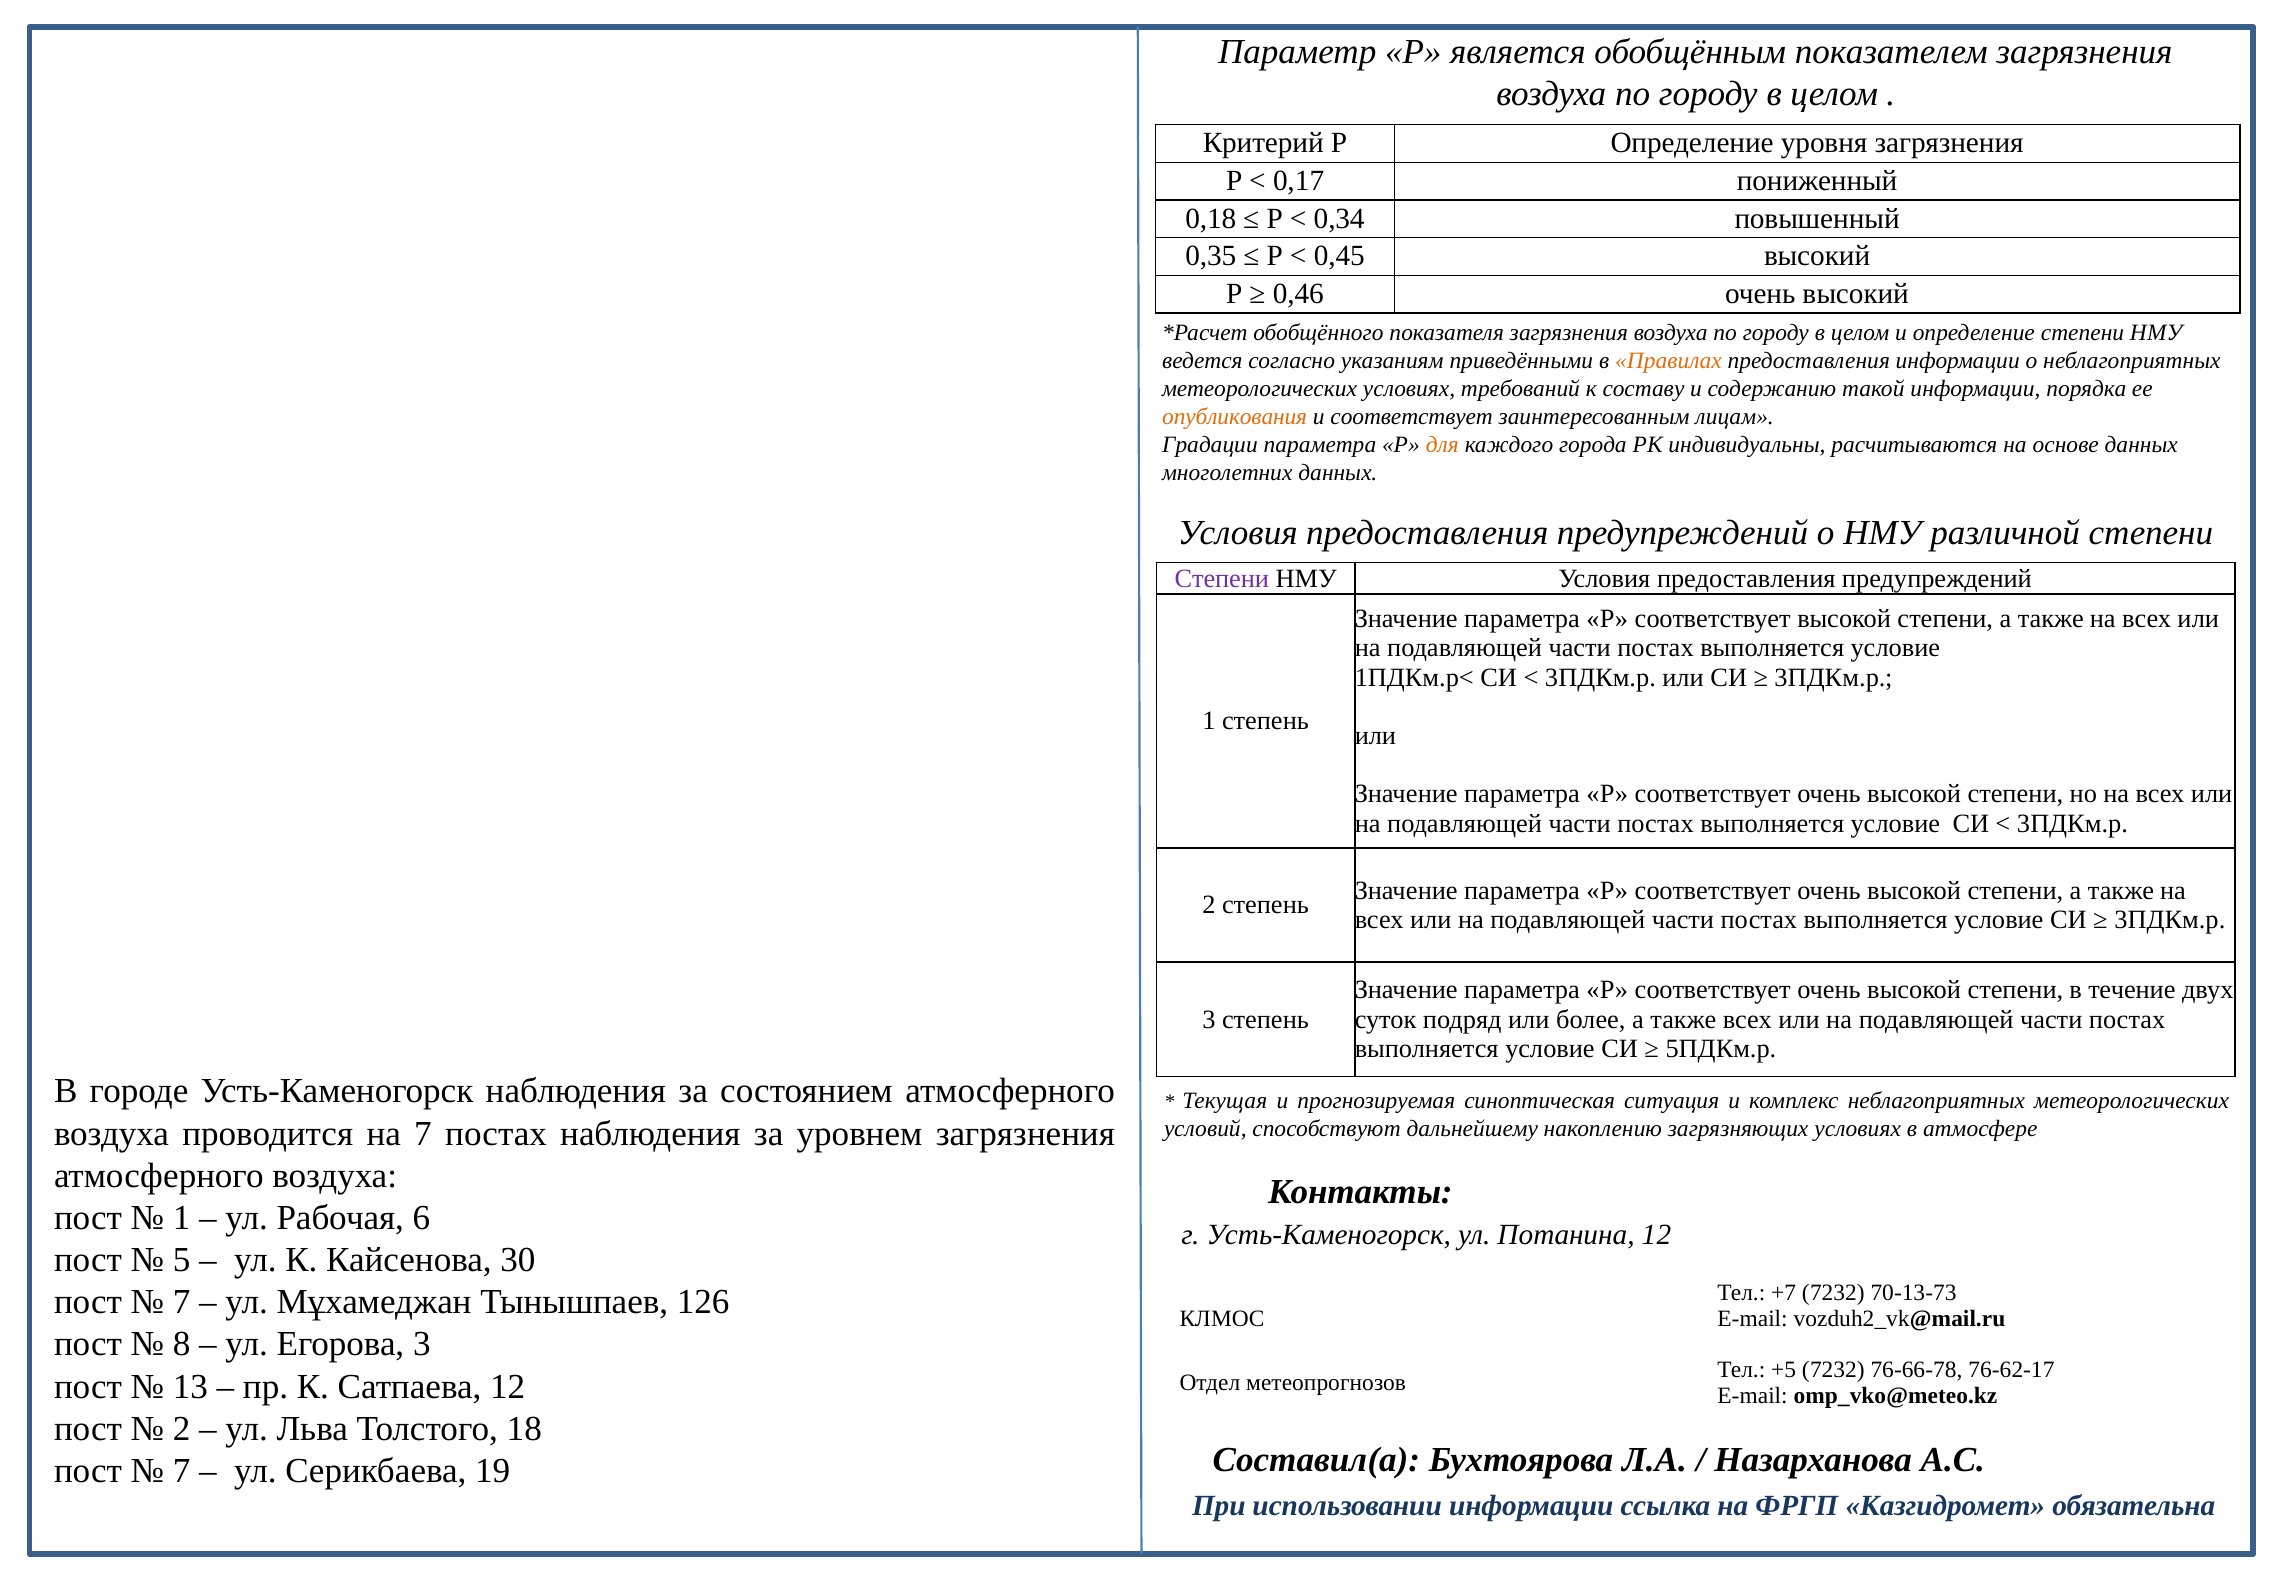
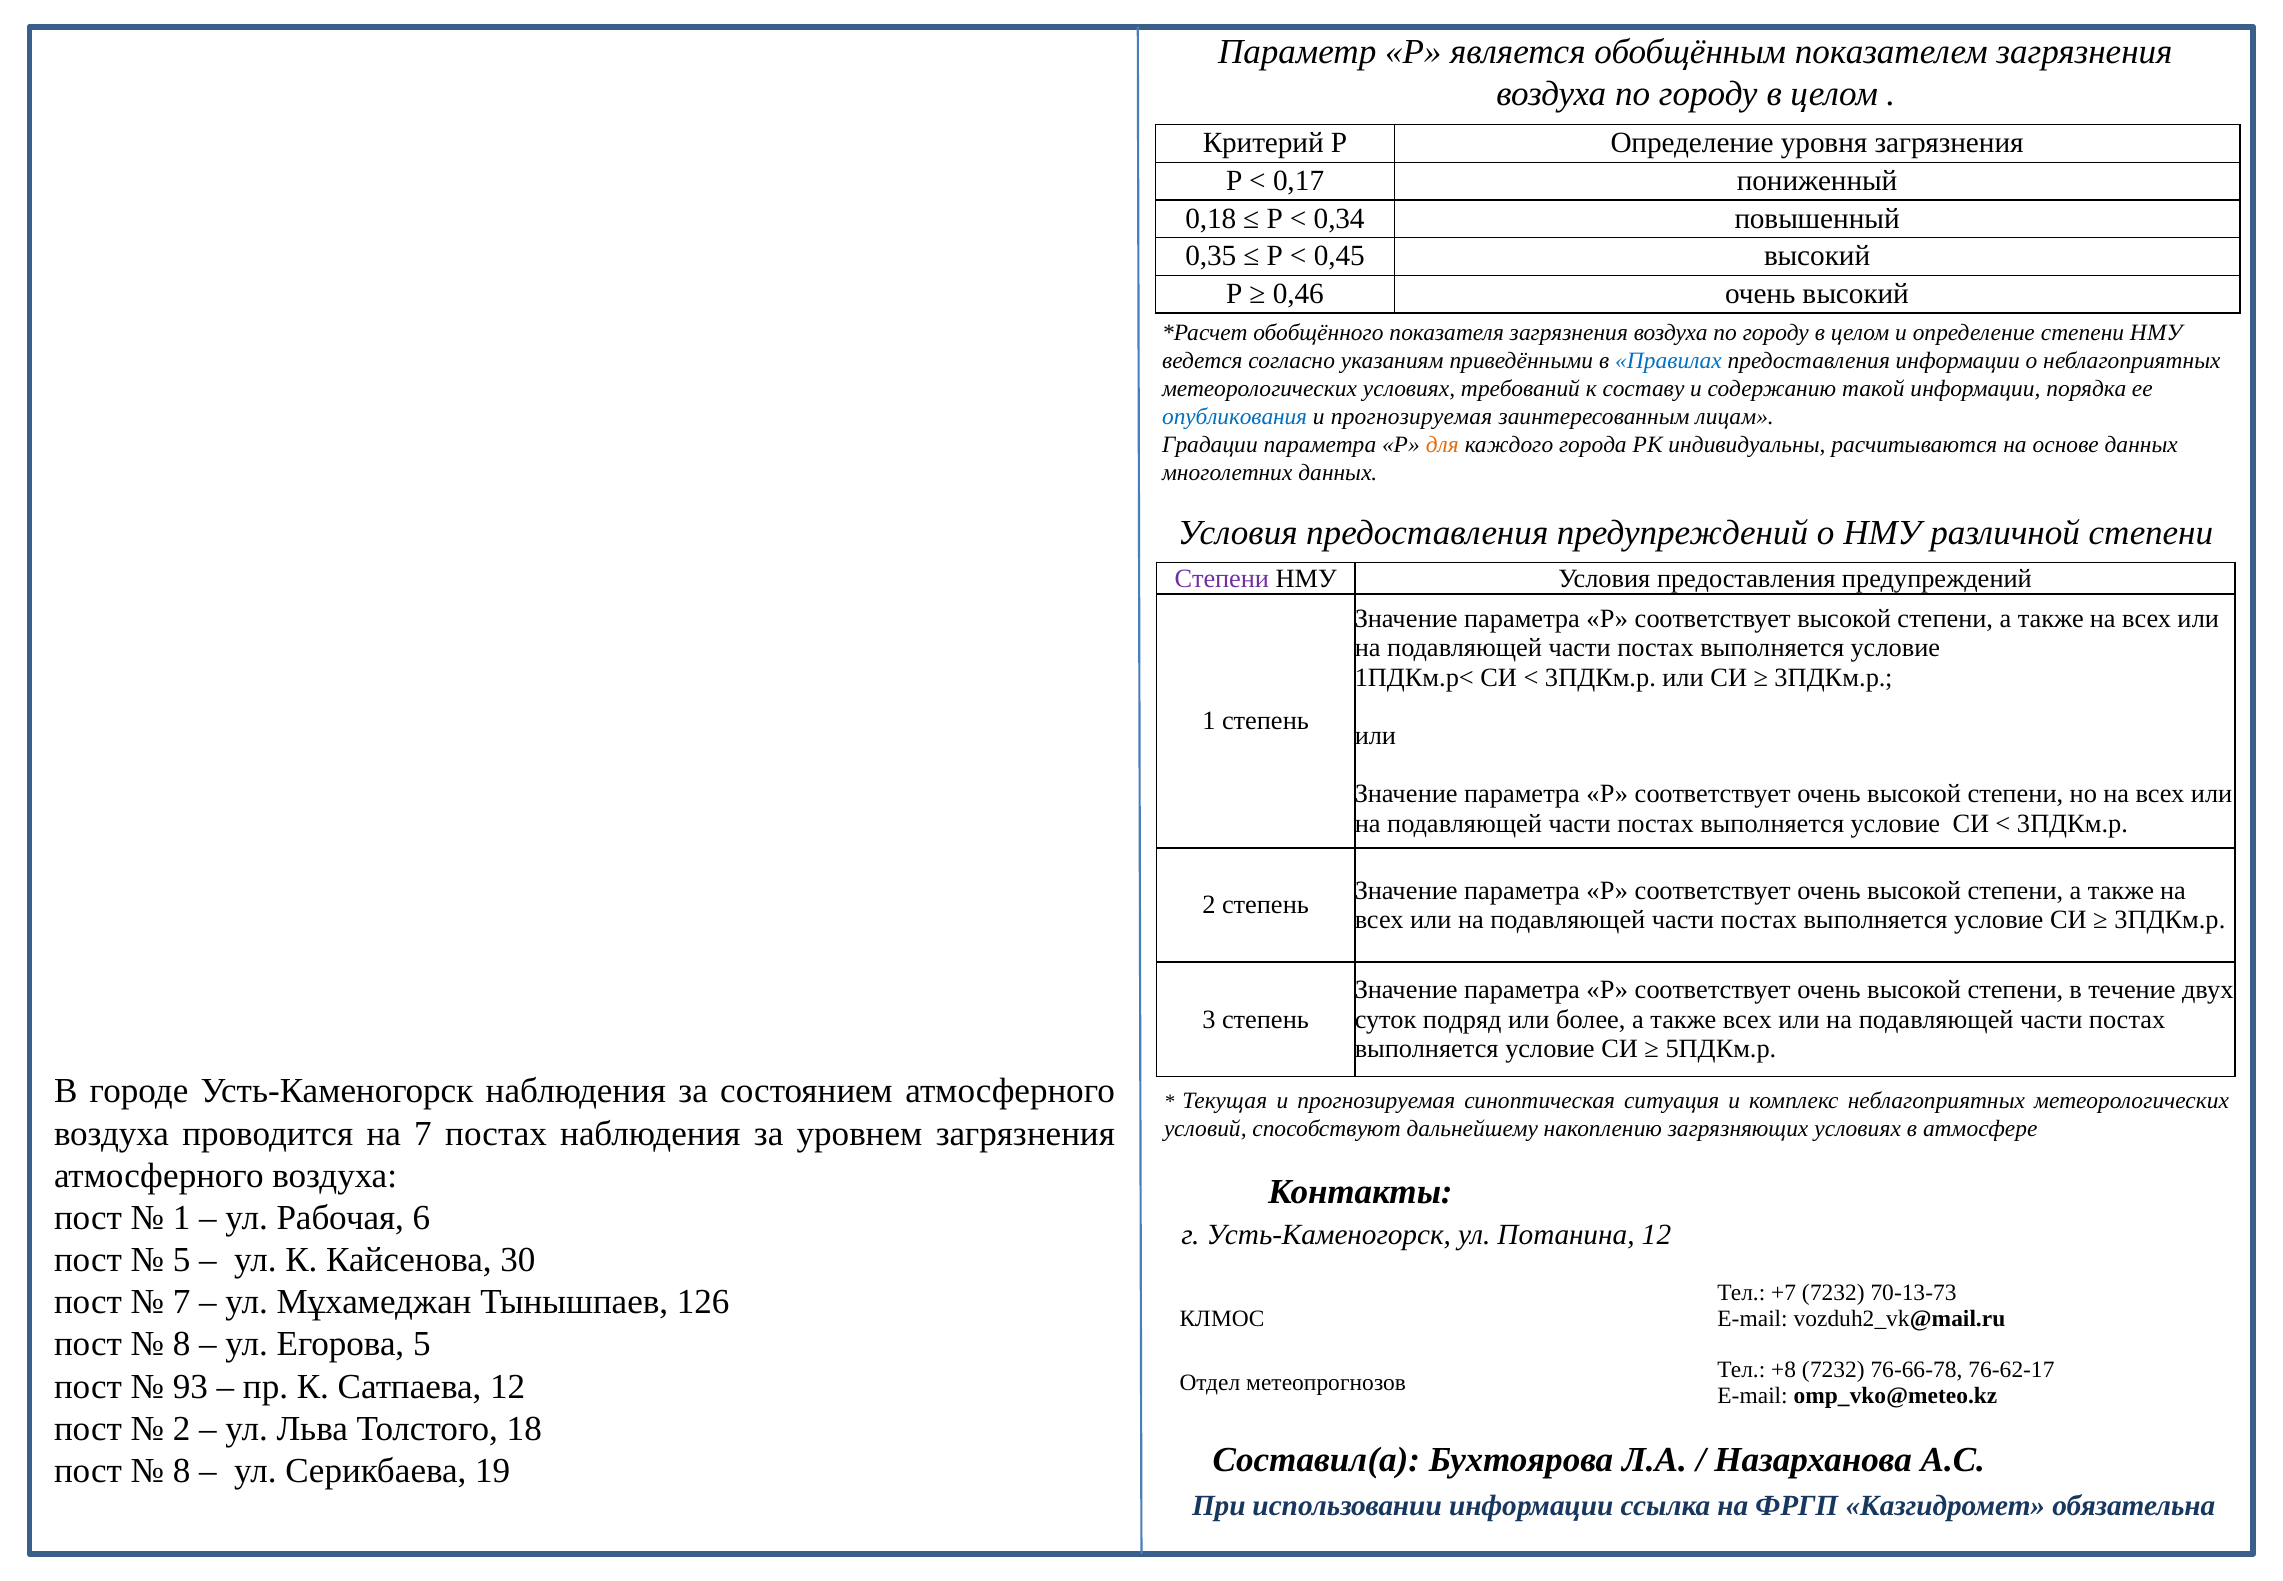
Правилах colour: orange -> blue (1668, 361)
опубликования colour: orange -> blue (1235, 417)
соответствует: соответствует -> прогнозируемая (1412, 417)
Егорова 3: 3 -> 5 (422, 1344)
+5: +5 -> +8 (1784, 1370)
13: 13 -> 93 (190, 1386)
7: 7 -> 8 (182, 1470)
